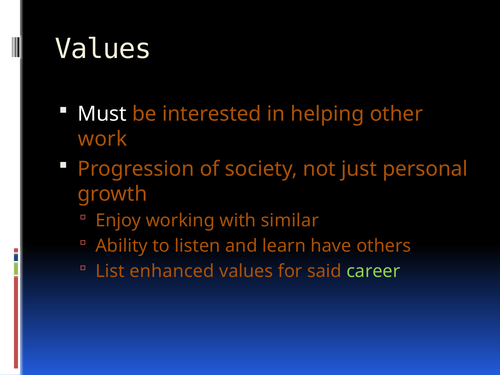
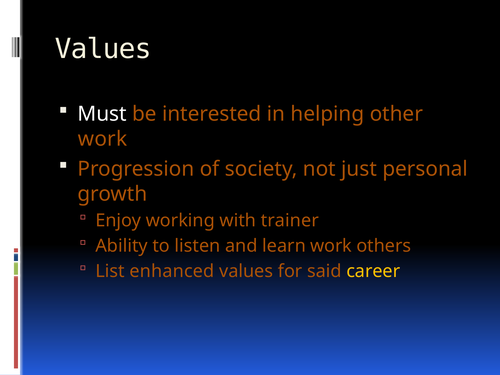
similar: similar -> trainer (290, 221)
learn have: have -> work (331, 246)
career colour: light green -> yellow (373, 271)
